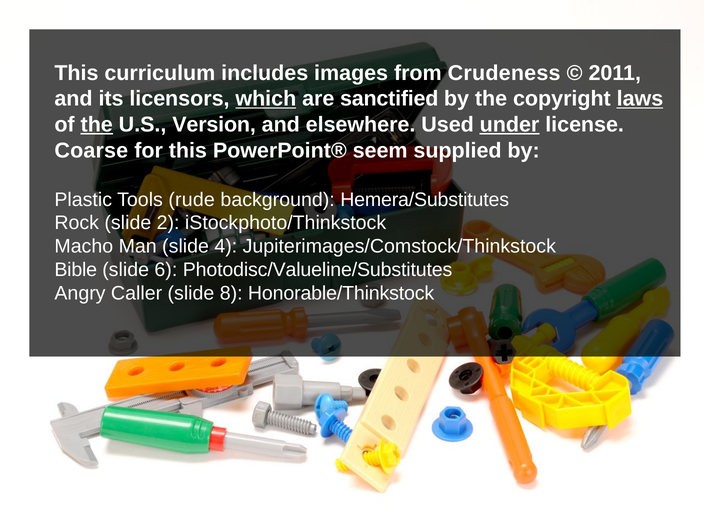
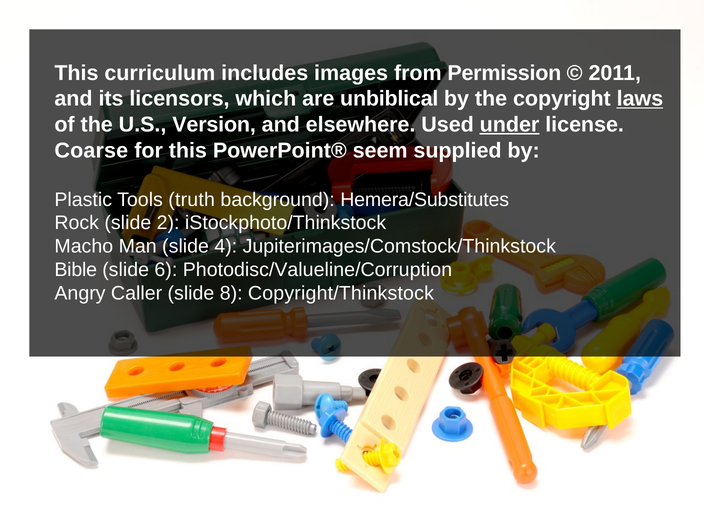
Crudeness: Crudeness -> Permission (504, 73)
which underline: present -> none (266, 99)
sanctified: sanctified -> unbiblical (389, 99)
the underline: present -> none (97, 125)
rude: rude -> truth (192, 200)
Photodisc/Valueline/Substitutes: Photodisc/Valueline/Substitutes -> Photodisc/Valueline/Corruption (317, 270)
Honorable/Thinkstock: Honorable/Thinkstock -> Copyright/Thinkstock (341, 293)
